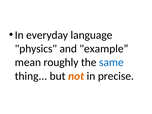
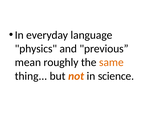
example: example -> previous (104, 49)
same colour: blue -> orange (111, 62)
precise: precise -> science (116, 76)
